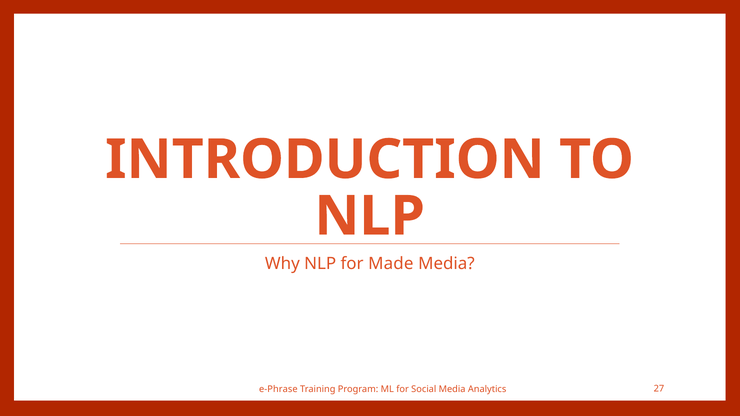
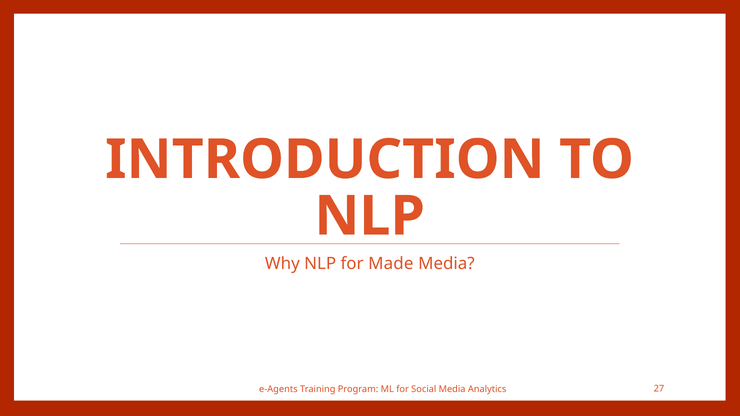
e-Phrase: e-Phrase -> e-Agents (278, 389)
